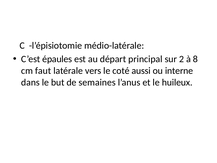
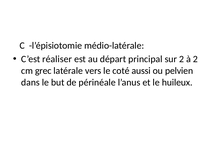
épaules: épaules -> réaliser (57, 59)
à 8: 8 -> 2 (195, 59)
faut: faut -> grec (43, 71)
interne: interne -> pelvien (179, 71)
semaines: semaines -> périnéale (97, 82)
